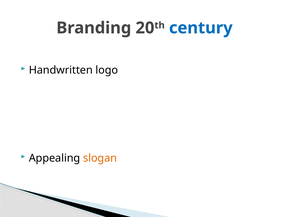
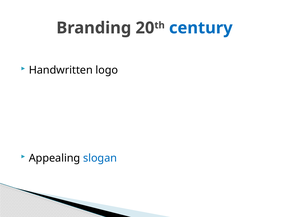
slogan colour: orange -> blue (100, 158)
